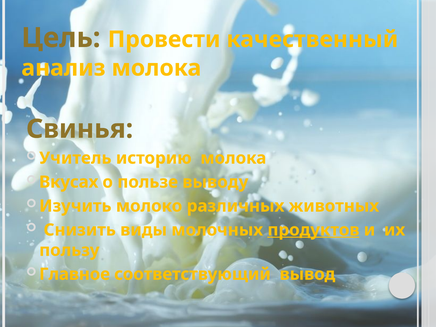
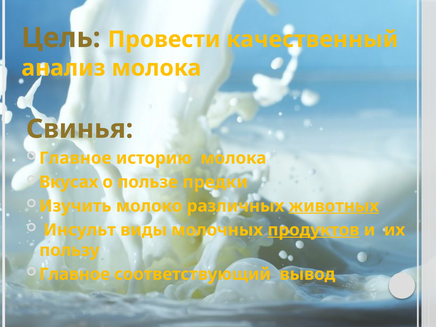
Учитель: Учитель -> Главное (75, 158)
выводу: выводу -> предки (215, 182)
животных underline: none -> present (334, 206)
Снизить: Снизить -> Инсульт (80, 230)
